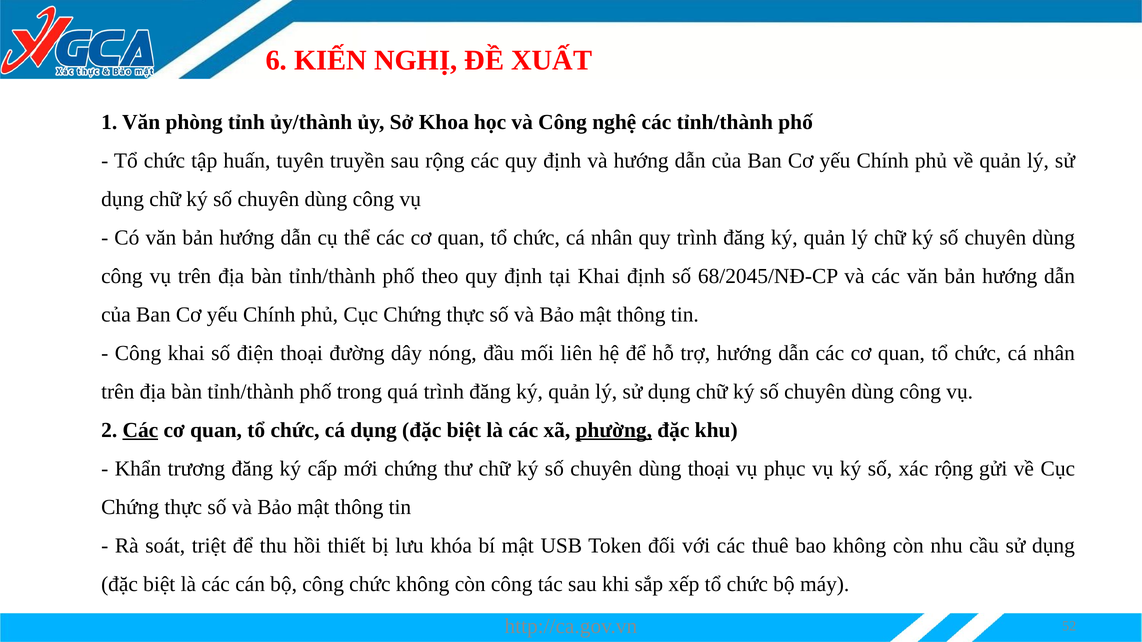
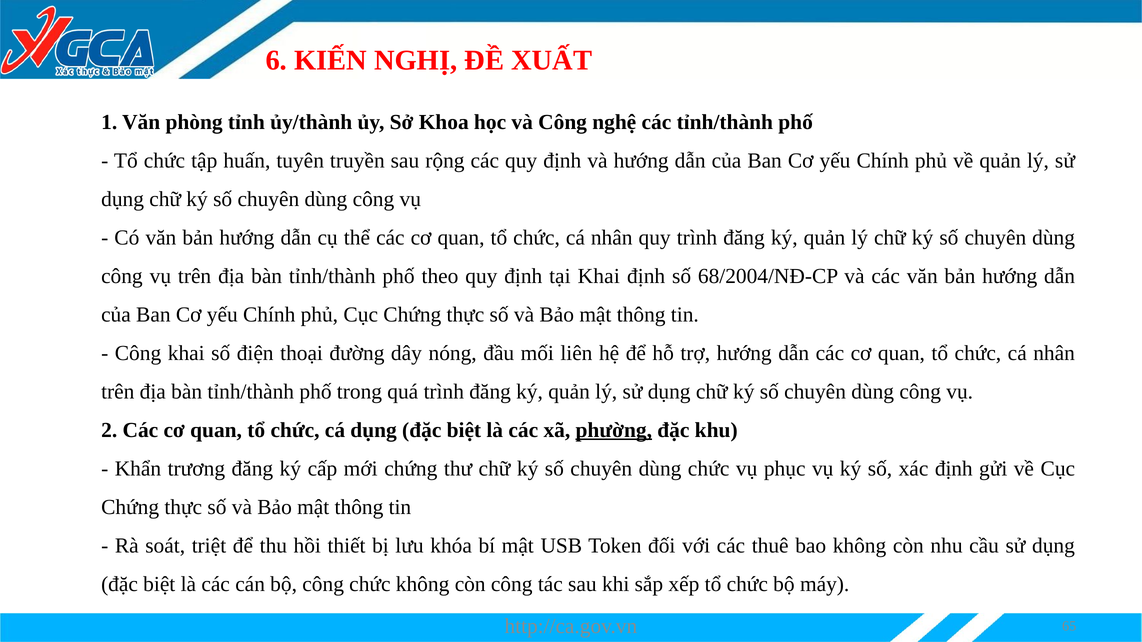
68/2045/NĐ-CP: 68/2045/NĐ-CP -> 68/2004/NĐ-CP (768, 276)
Các underline: present -> none (140, 430)
dùng thoại: thoại -> chức (709, 469)
xác rộng: rộng -> định (954, 469)
52: 52 -> 65 (1069, 626)
